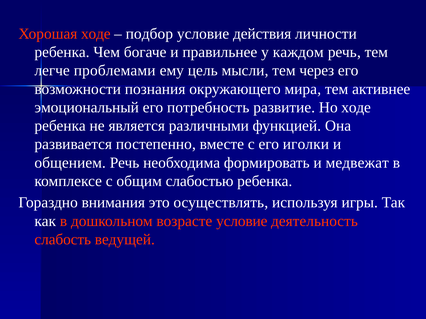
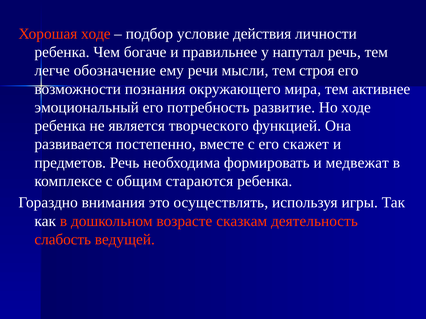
каждом: каждом -> напутал (298, 52)
проблемами: проблемами -> обозначение (115, 71)
цель: цель -> речи (203, 71)
через: через -> строя (317, 71)
различными: различными -> творческого (209, 126)
иголки: иголки -> скажет (306, 144)
общением: общением -> предметов (70, 163)
слабостью: слабостью -> стараются (199, 181)
возрасте условие: условие -> сказкам (242, 221)
